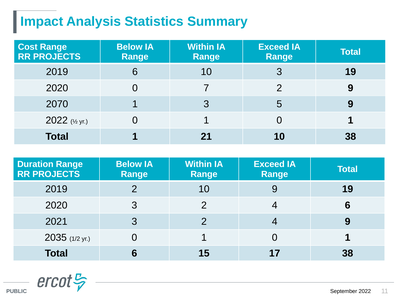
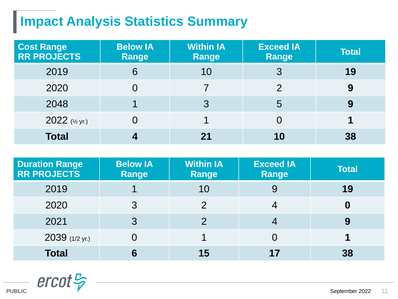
2070: 2070 -> 2048 (57, 104)
Total 1: 1 -> 4 (135, 136)
2019 2: 2 -> 1 (134, 189)
4 6: 6 -> 0 (348, 205)
2035: 2035 -> 2039 (56, 237)
